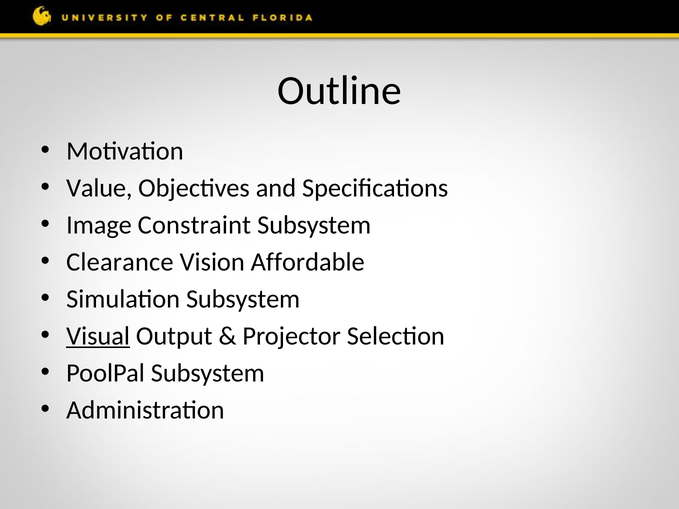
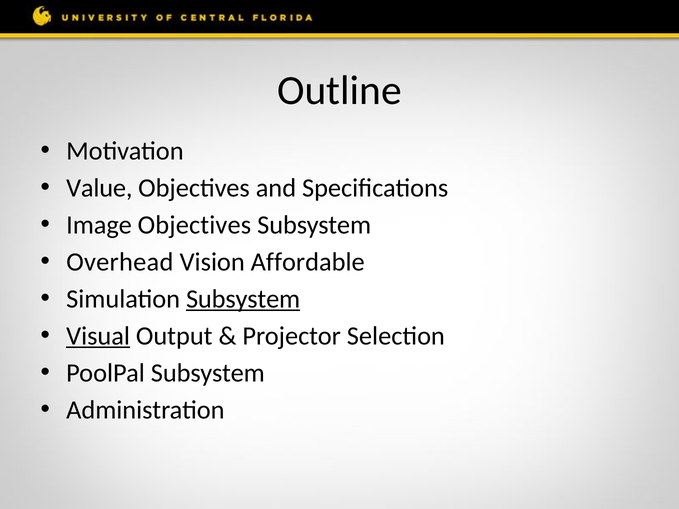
Image Constraint: Constraint -> Objectives (194, 225)
Clearance: Clearance -> Overhead (120, 262)
Subsystem underline: none -> present (243, 299)
